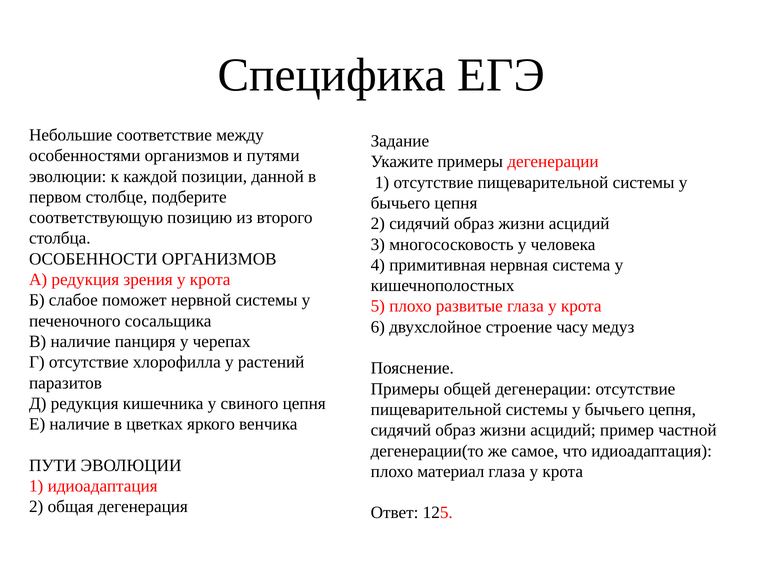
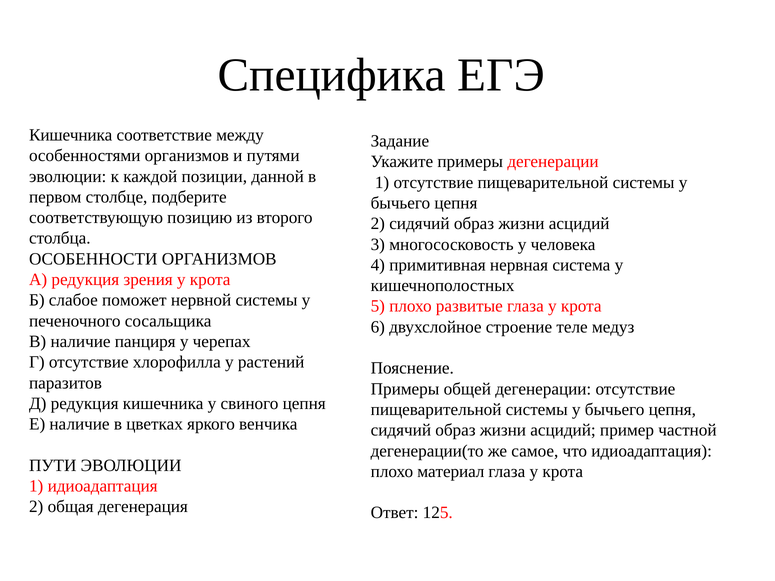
Небольшие: Небольшие -> Кишечника (71, 135)
часу: часу -> теле (572, 327)
